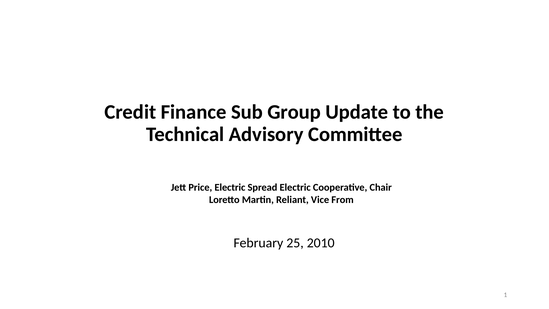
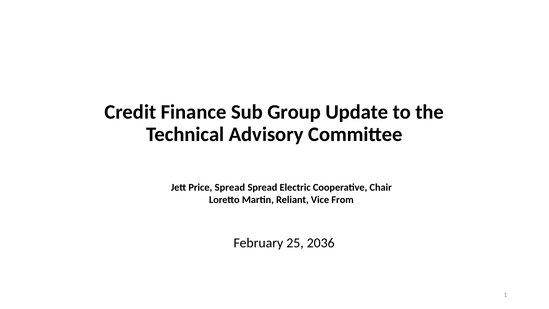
Price Electric: Electric -> Spread (230, 187)
2010: 2010 -> 2036 (321, 243)
